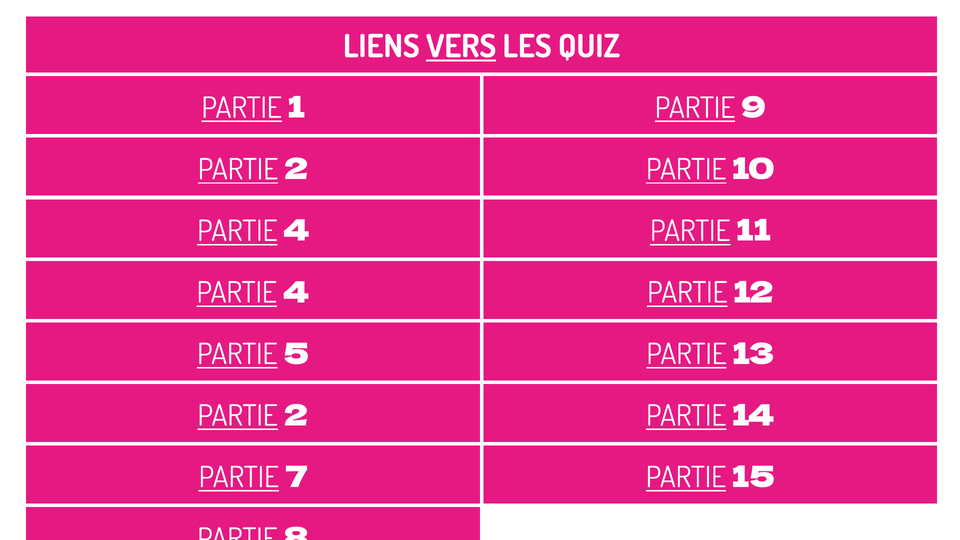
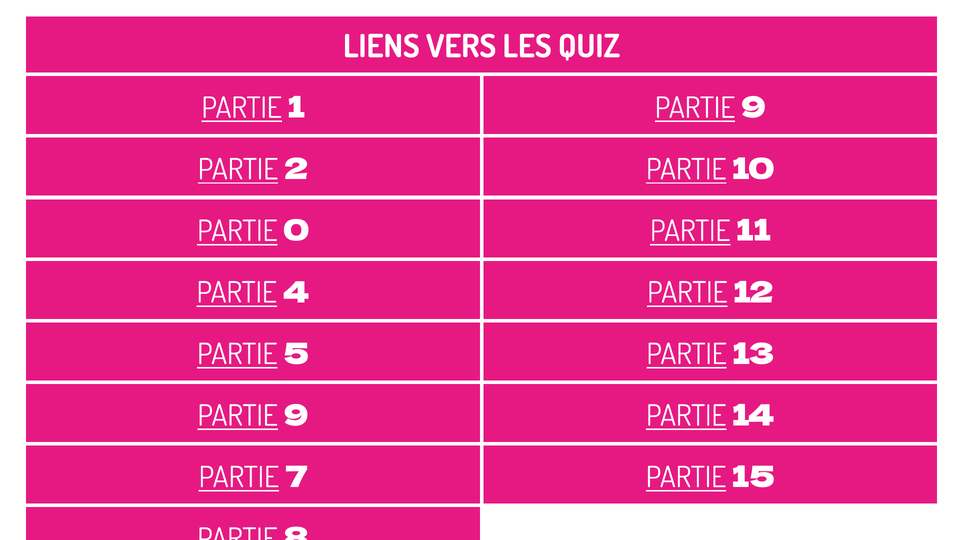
VERS underline: present -> none (461, 47)
4: 4 -> 0 (296, 231)
2: 2 -> 9 (296, 416)
